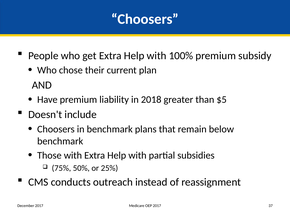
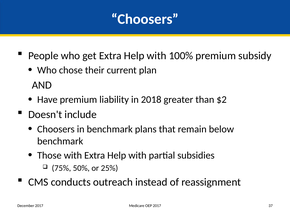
$5: $5 -> $2 (222, 99)
